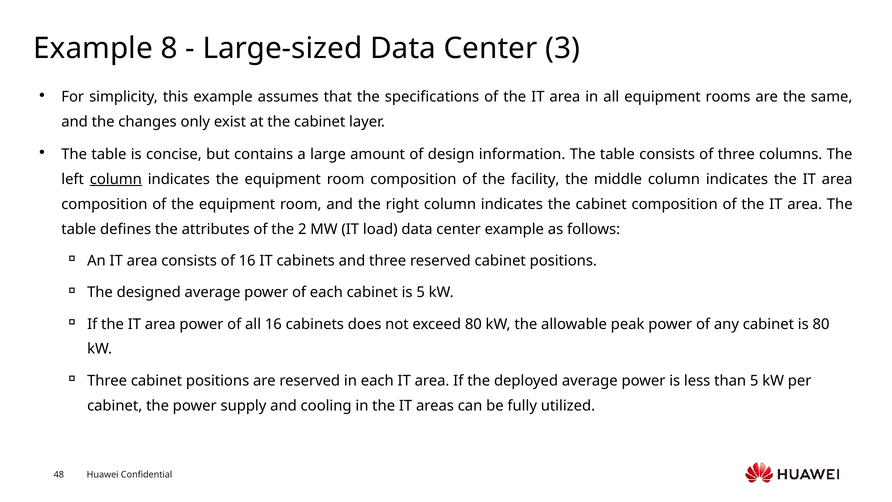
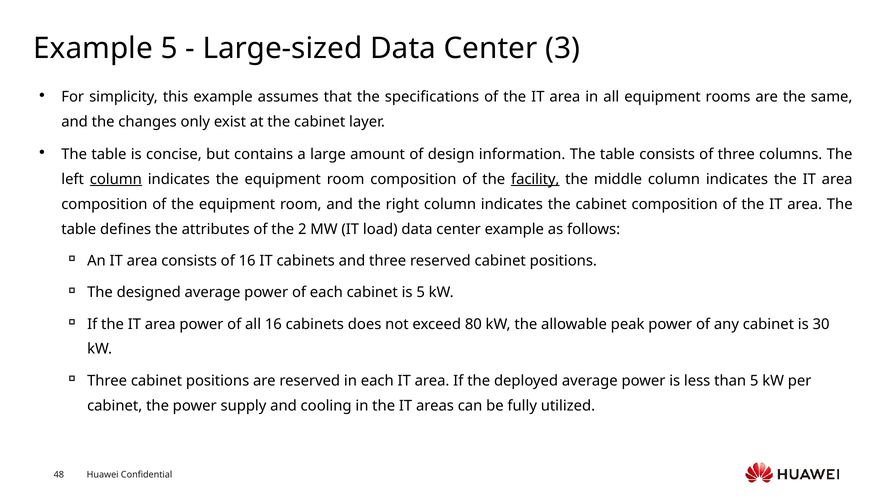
Example 8: 8 -> 5 (169, 49)
facility underline: none -> present (535, 179)
is 80: 80 -> 30 (821, 324)
